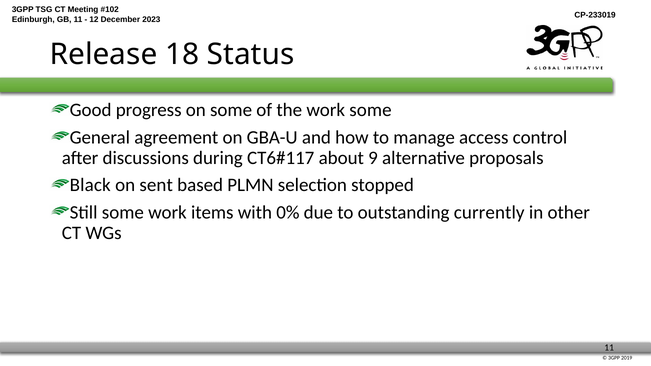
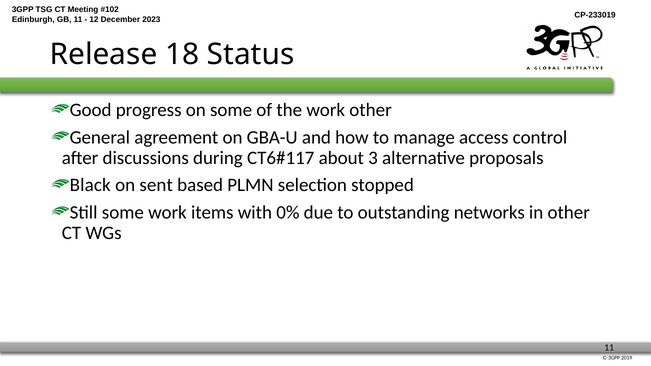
work some: some -> other (371, 110)
9: 9 -> 3 (373, 158)
currently: currently -> networks (489, 212)
